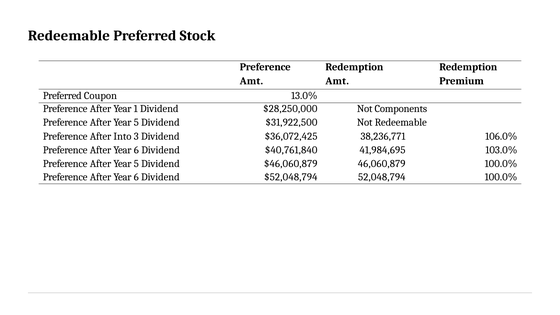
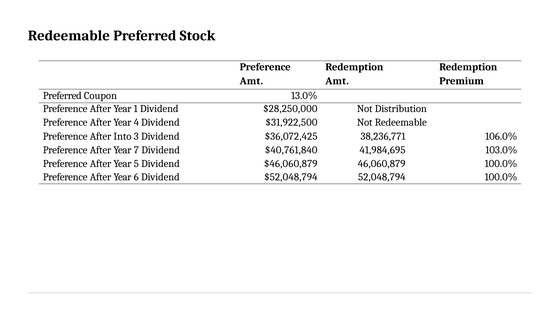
Components: Components -> Distribution (401, 109)
5: 5 -> 4 (136, 122)
6: 6 -> 7 (136, 150)
